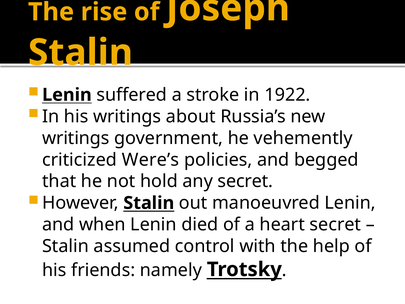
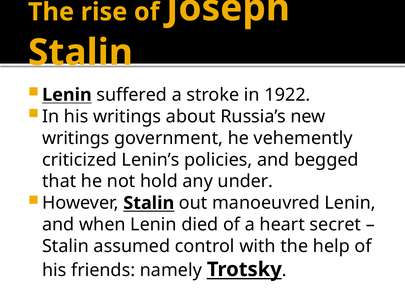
Were’s: Were’s -> Lenin’s (151, 160)
any secret: secret -> under (245, 181)
